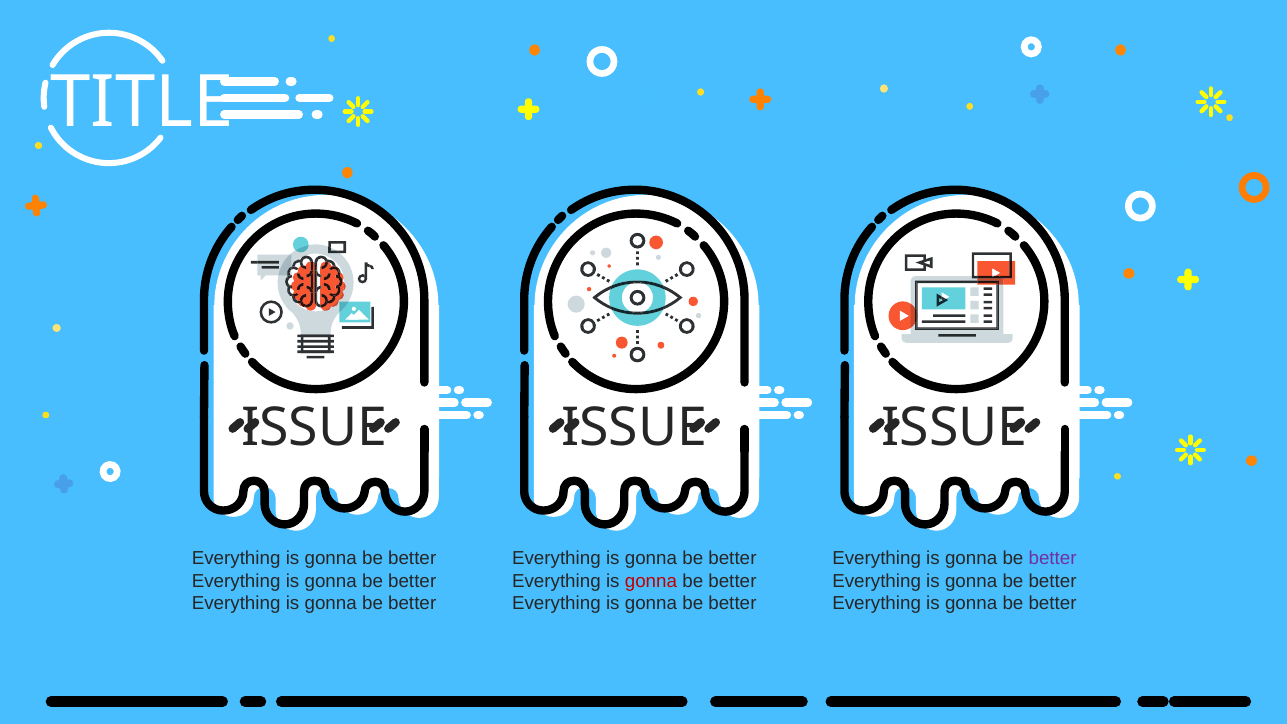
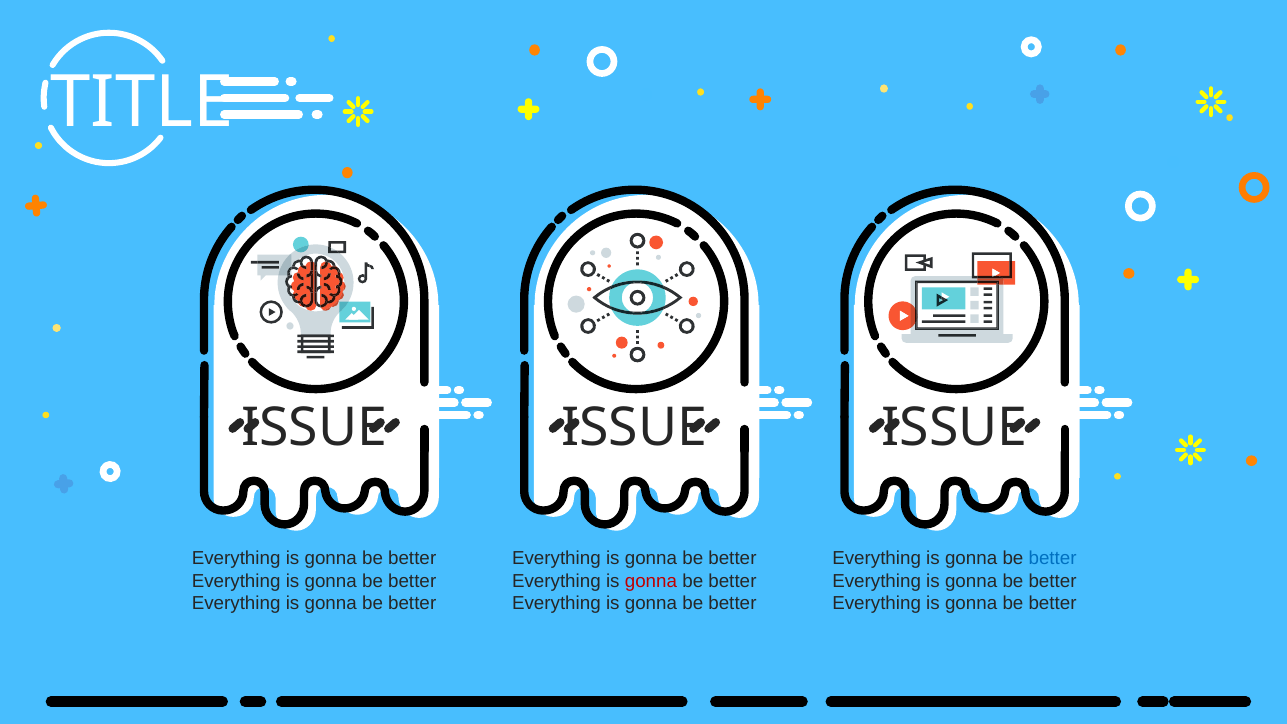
better colour: purple -> blue (1053, 559)
